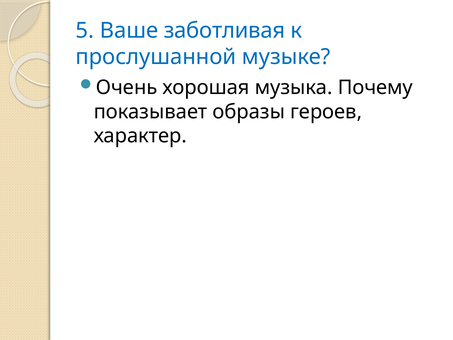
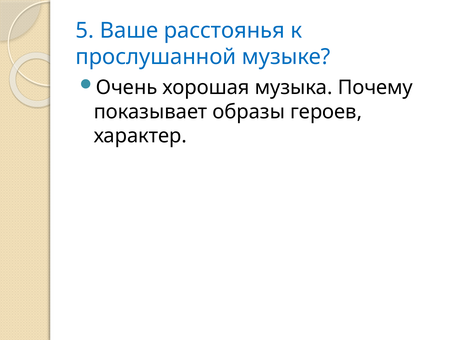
заботливая: заботливая -> расстоянья (224, 31)
